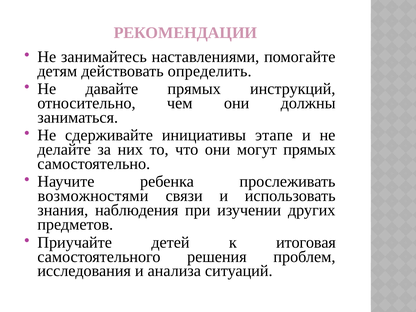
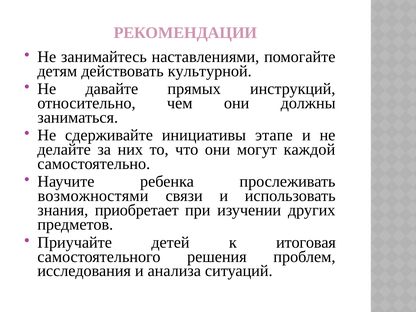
определить: определить -> культурной (210, 71)
могут прямых: прямых -> каждой (309, 150)
наблюдения: наблюдения -> приобретает (137, 210)
